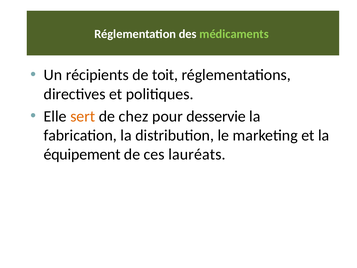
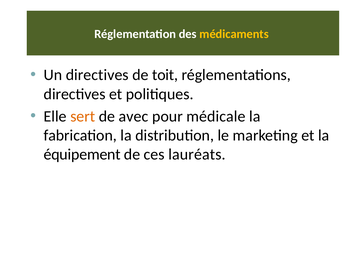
médicaments colour: light green -> yellow (234, 34)
Un récipients: récipients -> directives (97, 75)
chez: chez -> avec (134, 116)
desservie: desservie -> médicale (216, 116)
